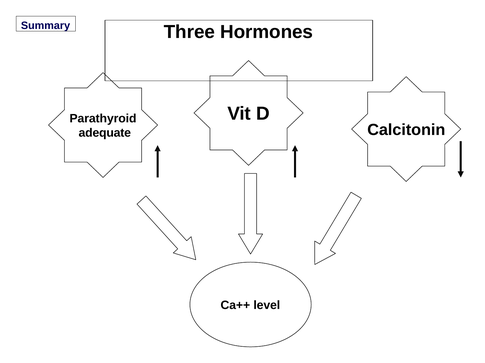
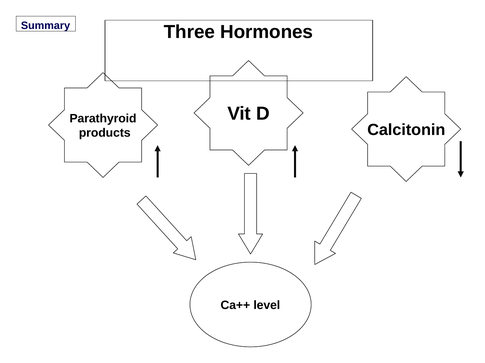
adequate: adequate -> products (105, 133)
